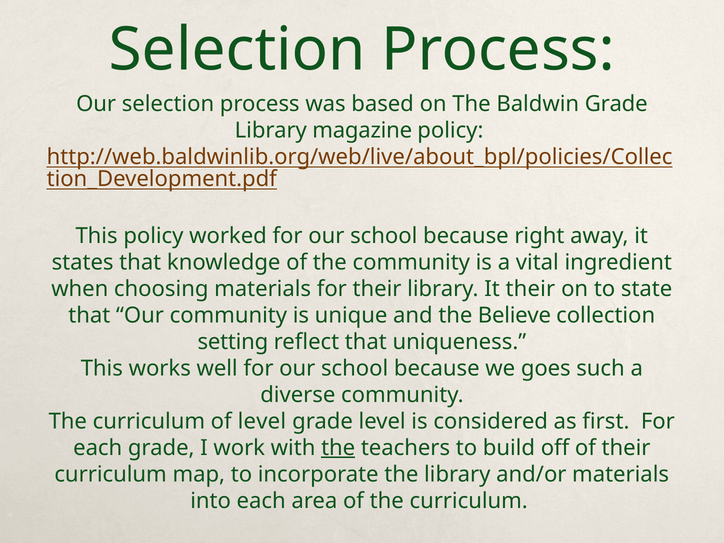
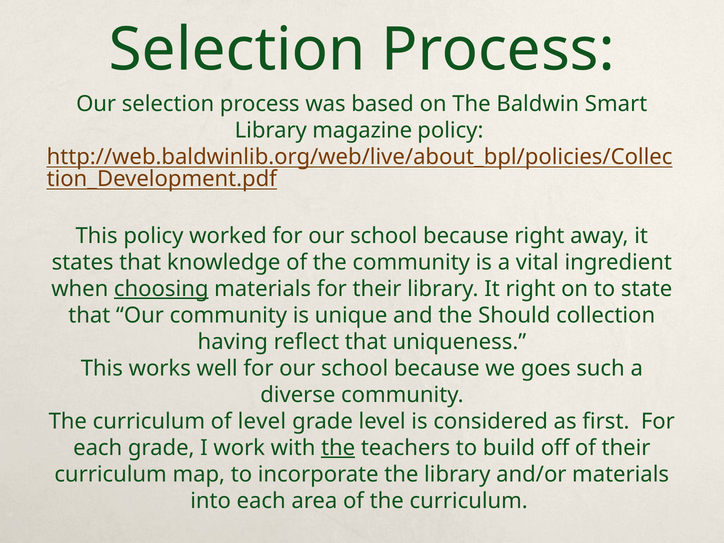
Baldwin Grade: Grade -> Smart (616, 104)
choosing underline: none -> present (161, 289)
It their: their -> right (530, 289)
Believe: Believe -> Should (514, 315)
setting: setting -> having (233, 342)
